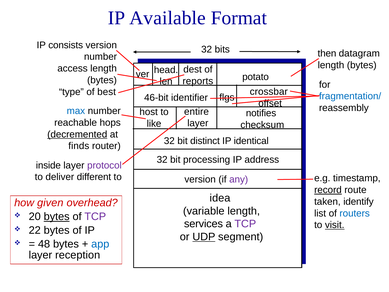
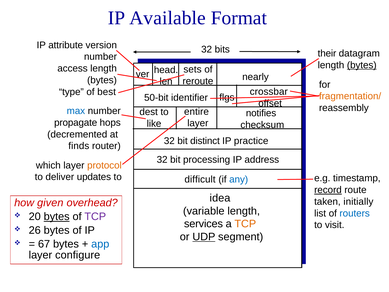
consists: consists -> attribute (66, 45)
then: then -> their (327, 53)
bytes underline: none -> present (362, 65)
dest: dest -> sets (193, 69)
potato: potato -> nearly (256, 77)
reports: reports -> reroute (198, 81)
fragmentation/ colour: blue -> orange (350, 96)
46-bit: 46-bit -> 50-bit (156, 98)
host: host -> dest (149, 112)
reachable: reachable -> propagate (76, 123)
decremented underline: present -> none (77, 134)
identical: identical -> practice (251, 141)
inside: inside -> which (48, 165)
protocol colour: purple -> orange (104, 165)
different: different -> updates (94, 177)
version: version -> difficult (200, 179)
any colour: purple -> blue (239, 179)
identify: identify -> initially (358, 201)
TCP colour: purple -> orange (245, 224)
visit underline: present -> none (335, 225)
22: 22 -> 26 (35, 230)
48: 48 -> 67 (44, 244)
reception: reception -> configure (78, 255)
